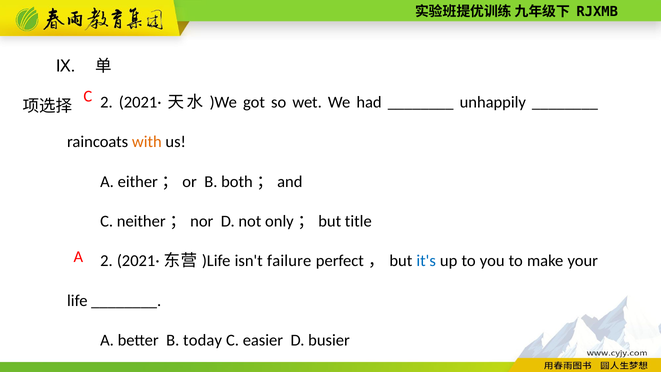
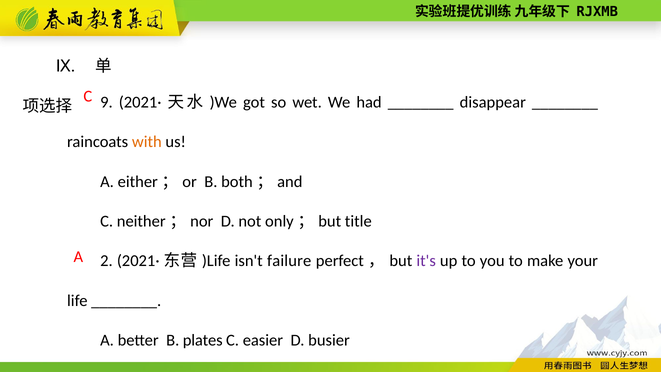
2: 2 -> 9 (106, 102)
unhappily: unhappily -> disappear (493, 102)
it's colour: blue -> purple (426, 261)
today: today -> plates (203, 340)
